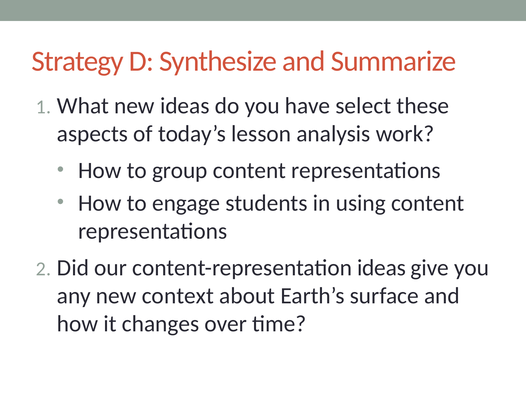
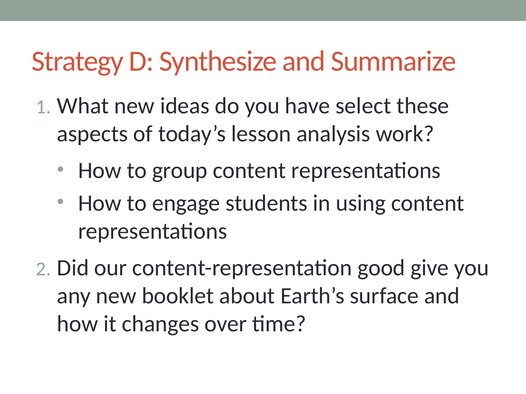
content-representation ideas: ideas -> good (381, 268)
context: context -> booklet (178, 296)
